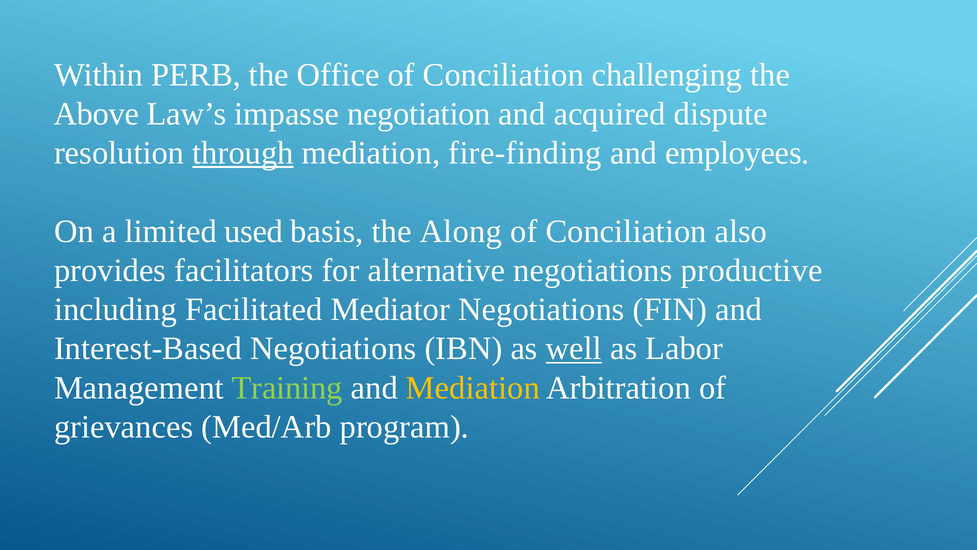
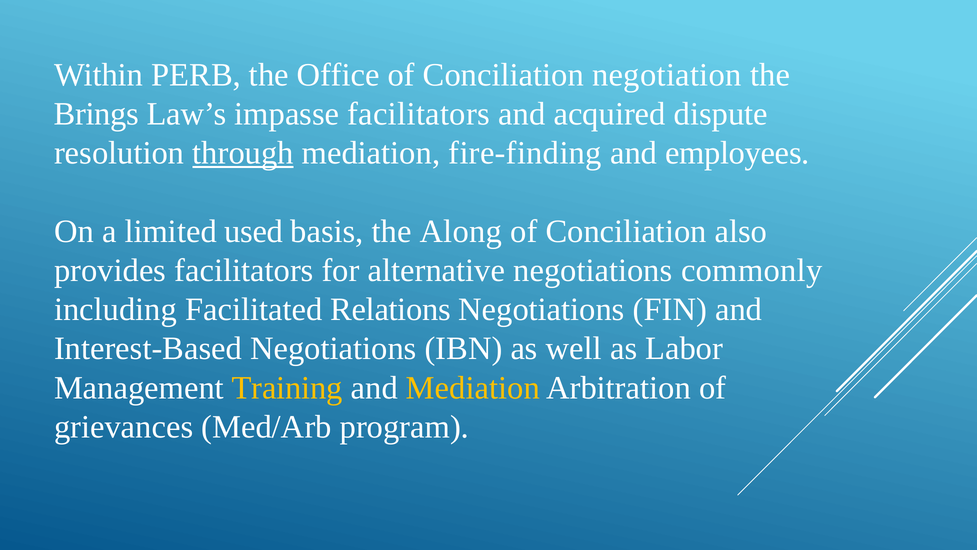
challenging: challenging -> negotiation (667, 75)
Above: Above -> Brings (96, 114)
impasse negotiation: negotiation -> facilitators (419, 114)
productive: productive -> commonly (752, 270)
Mediator: Mediator -> Relations (391, 309)
well underline: present -> none (574, 348)
Training colour: light green -> yellow (287, 388)
